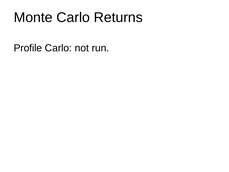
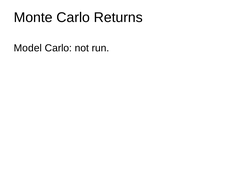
Profile: Profile -> Model (28, 48)
